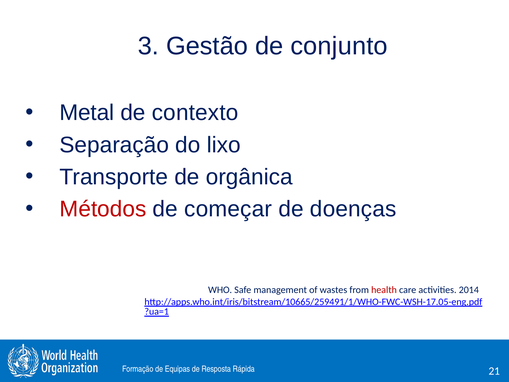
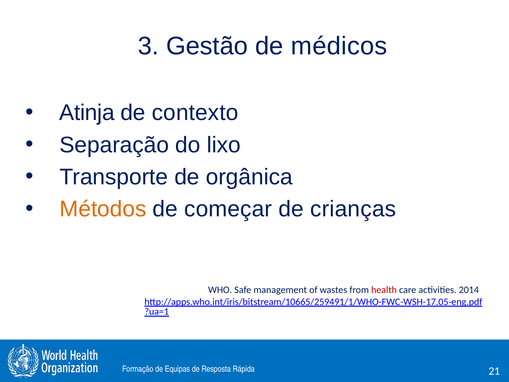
conjunto: conjunto -> médicos (339, 46)
Metal: Metal -> Atinja (87, 113)
Métodos colour: red -> orange (103, 209)
doenças: doenças -> crianças (353, 209)
